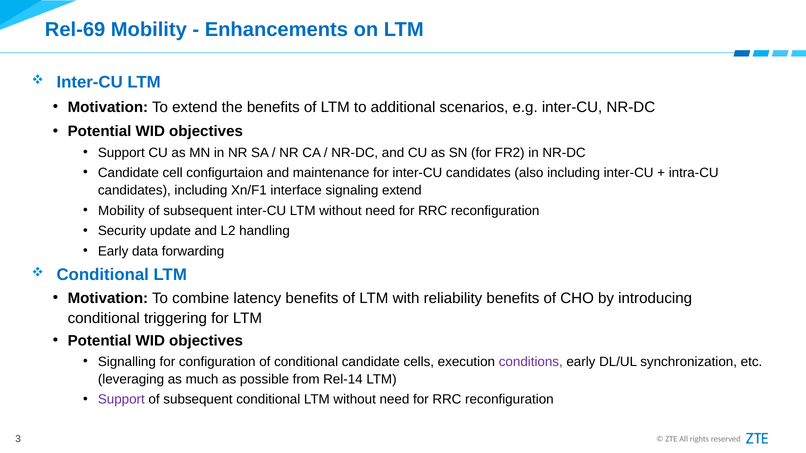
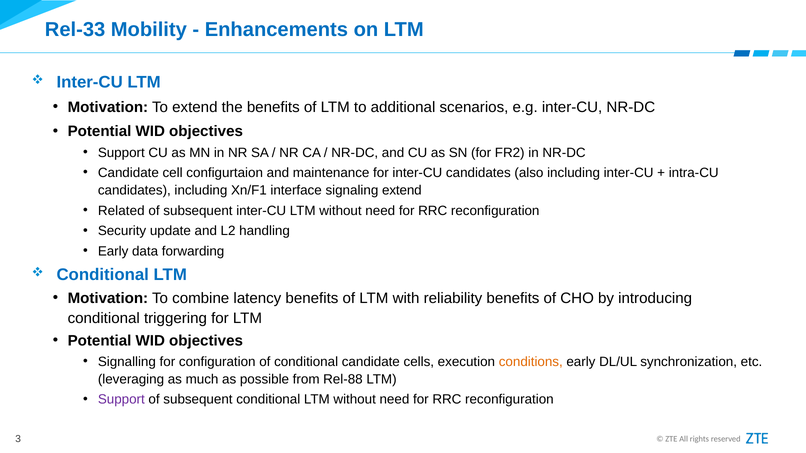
Rel-69: Rel-69 -> Rel-33 (75, 30)
Mobility: Mobility -> Related (121, 211)
conditions colour: purple -> orange (531, 362)
Rel-14: Rel-14 -> Rel-88 (343, 380)
